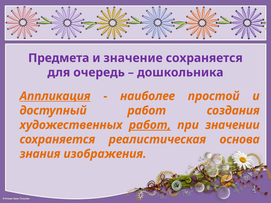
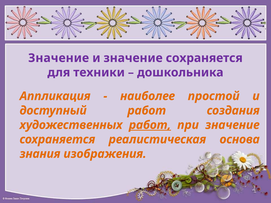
Предмета: Предмета -> Значение (59, 58)
очередь: очередь -> техники (99, 73)
Аппликация underline: present -> none (55, 96)
при значении: значении -> значение (232, 125)
